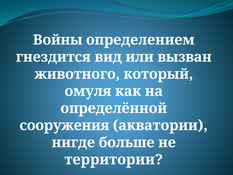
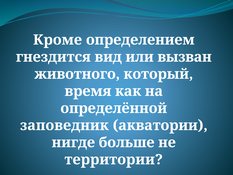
Войны: Войны -> Кроме (58, 40)
омуля: омуля -> время (88, 91)
сооружения: сооружения -> заповедник (64, 125)
